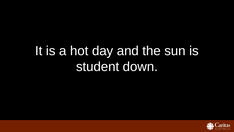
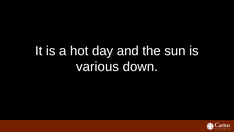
student: student -> various (98, 66)
